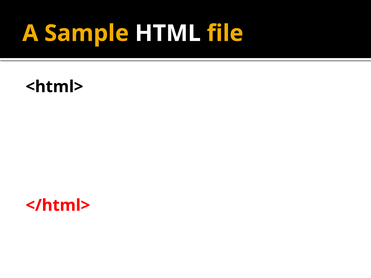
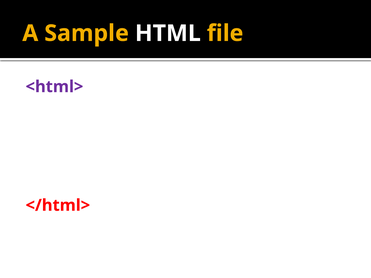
<html> colour: black -> purple (54, 87)
